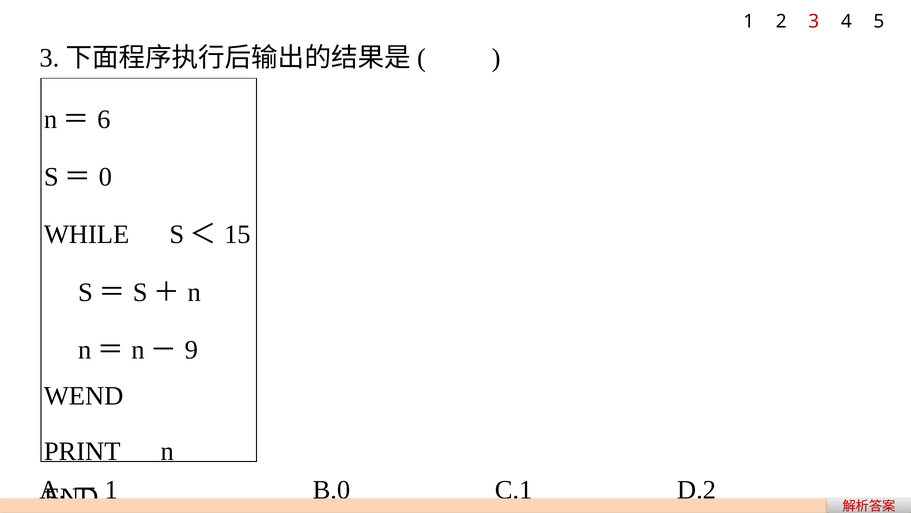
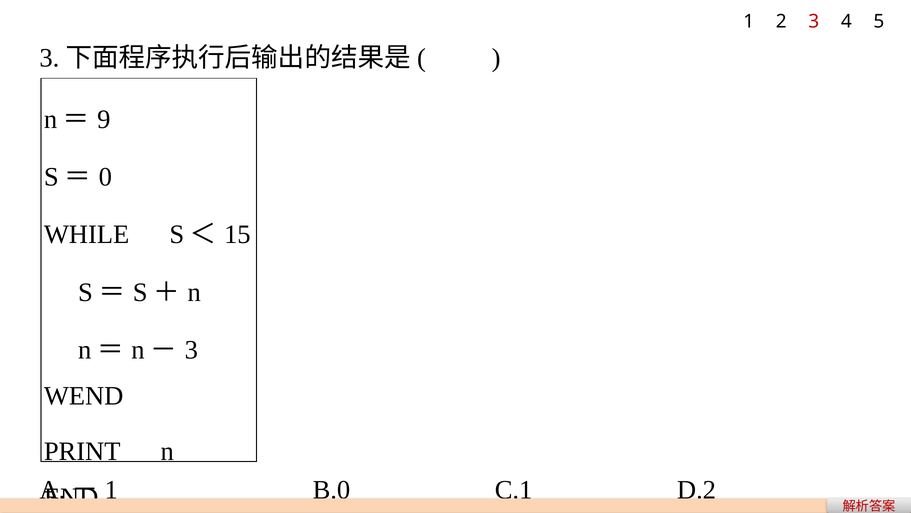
6: 6 -> 9 (104, 119)
9: 9 -> 3 (191, 350)
